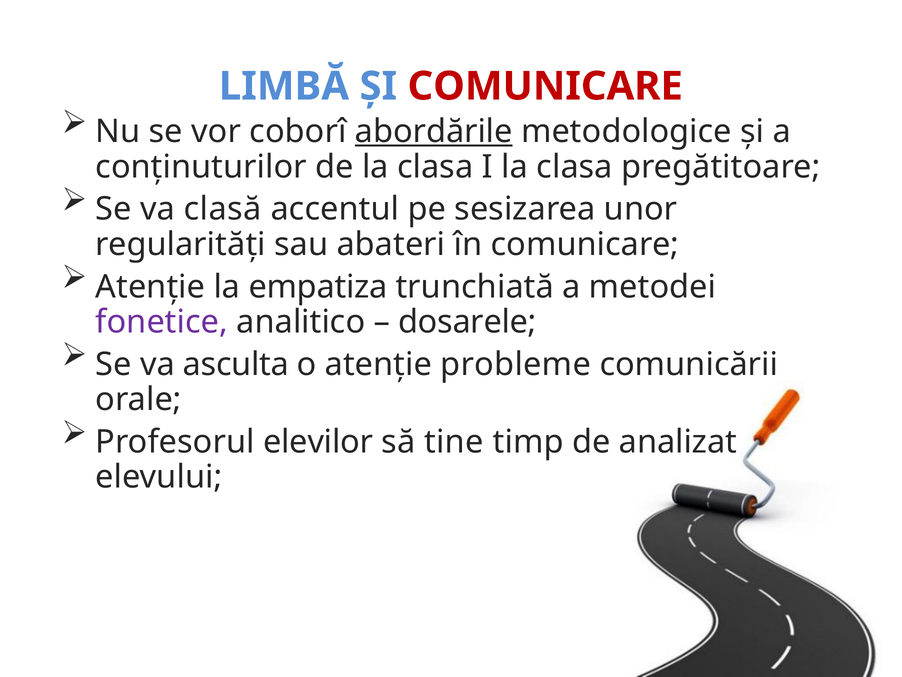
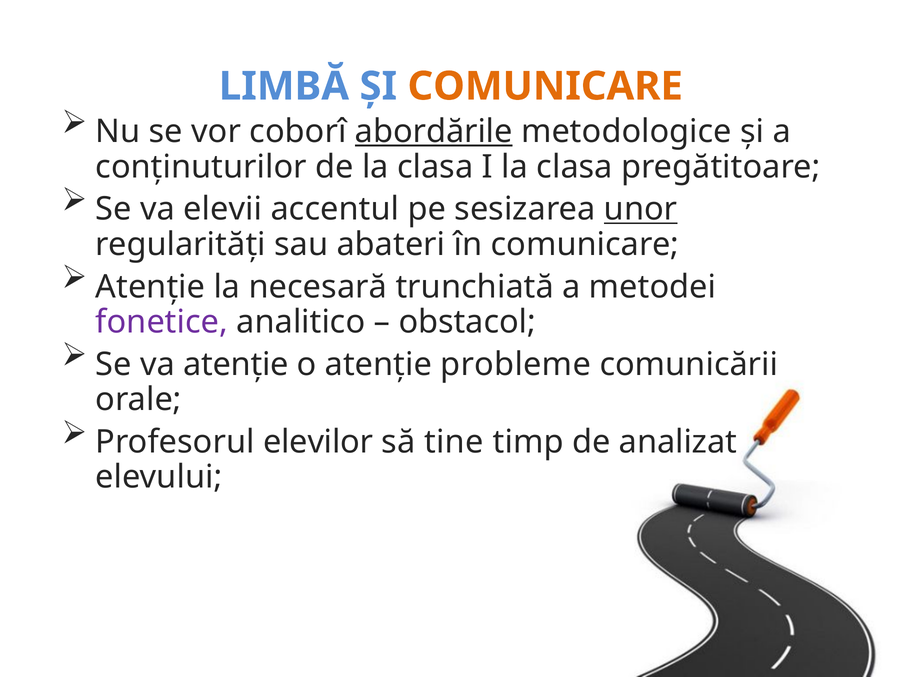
COMUNICARE colour: red -> orange (545, 86)
clasă: clasă -> elevii (223, 209)
unor underline: none -> present (641, 209)
empatiza: empatiza -> necesară (318, 287)
dosarele: dosarele -> obstacol (467, 322)
va asculta: asculta -> atenție (236, 364)
